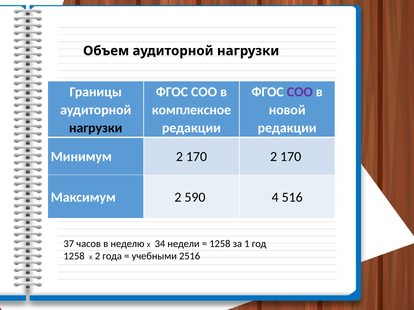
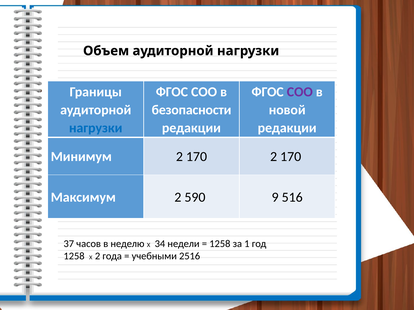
комплексное: комплексное -> безопасности (192, 110)
нагрузки colour: black -> blue (96, 128)
4: 4 -> 9 (275, 198)
